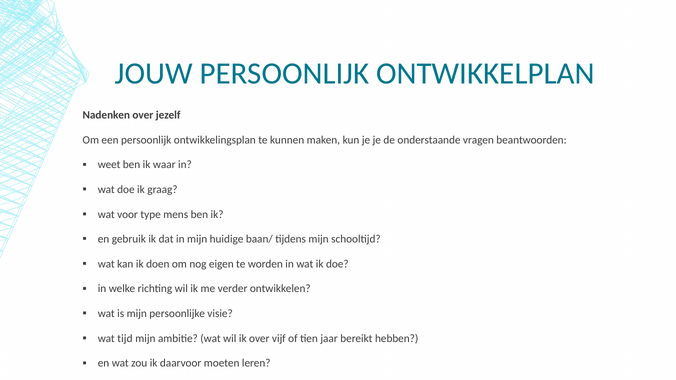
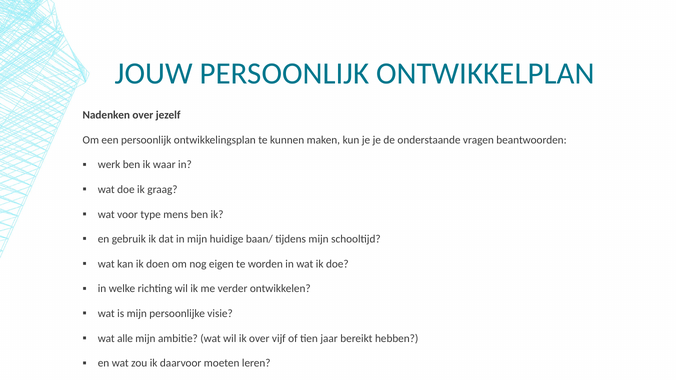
weet: weet -> werk (109, 165)
tijd: tijd -> alle (125, 339)
